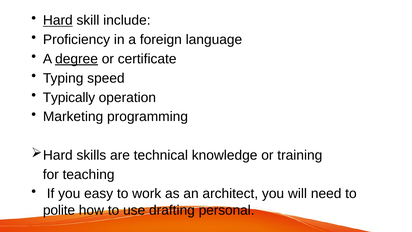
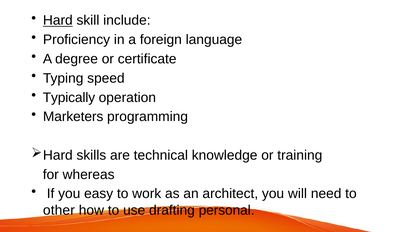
degree underline: present -> none (77, 59)
Marketing: Marketing -> Marketers (73, 117)
teaching: teaching -> whereas (89, 174)
polite: polite -> other (59, 210)
